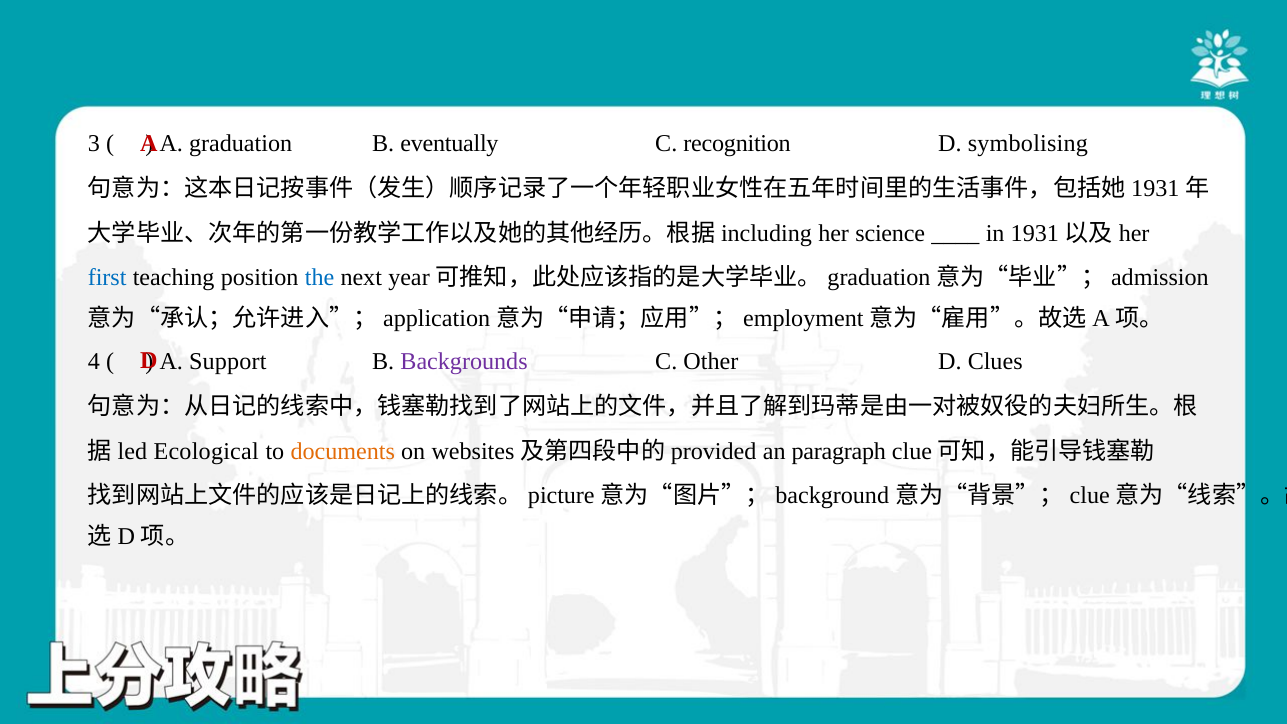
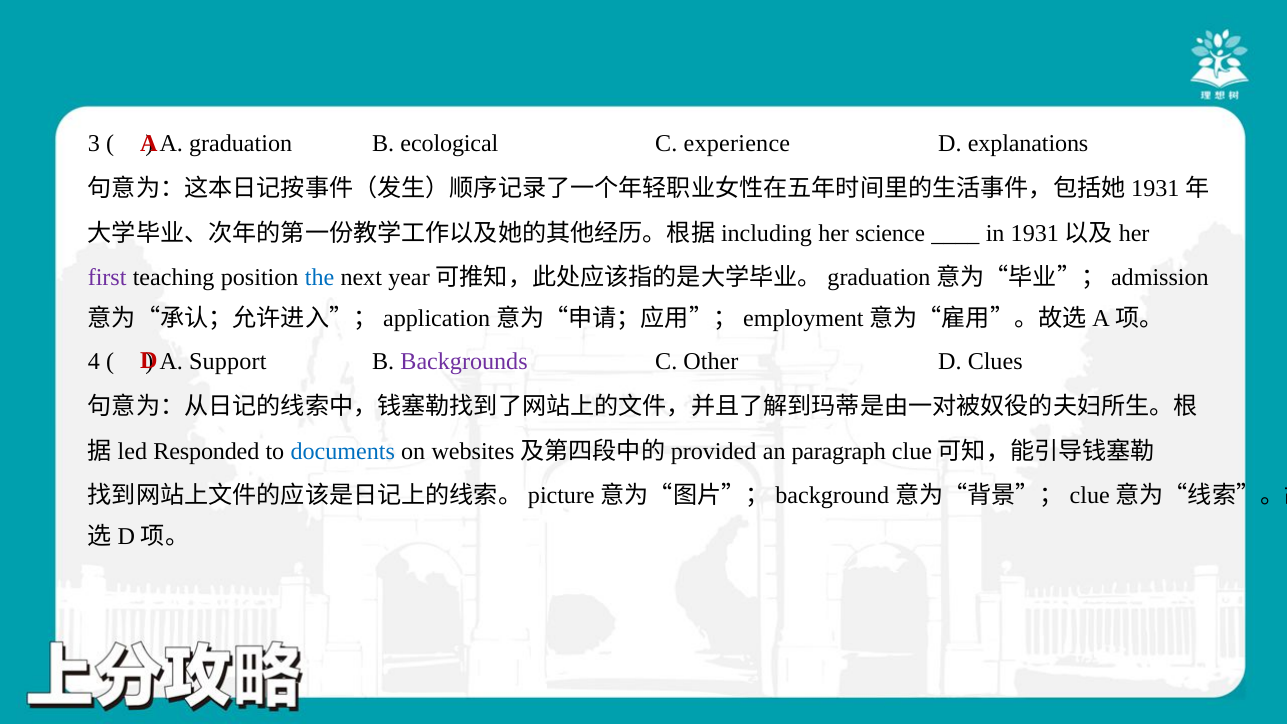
eventually: eventually -> ecological (449, 144)
recognition: recognition -> experience (737, 144)
symbolising: symbolising -> explanations (1028, 144)
first colour: blue -> purple (107, 277)
Ecological: Ecological -> Responded (206, 451)
documents colour: orange -> blue (343, 451)
